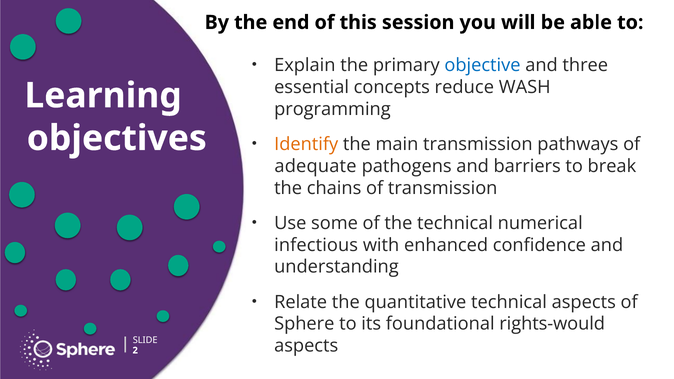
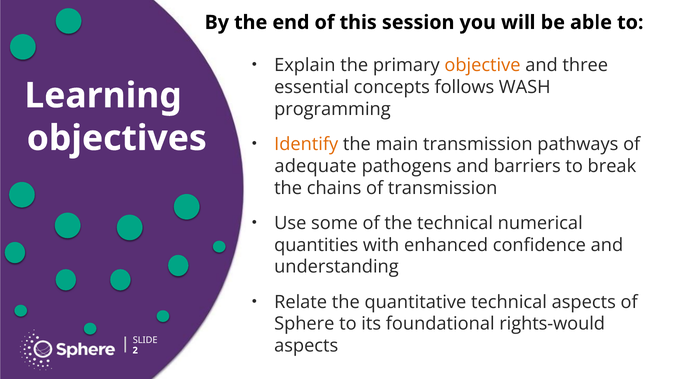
objective colour: blue -> orange (482, 65)
reduce: reduce -> follows (464, 87)
infectious: infectious -> quantities (316, 245)
